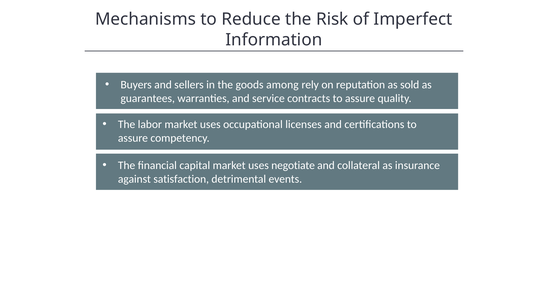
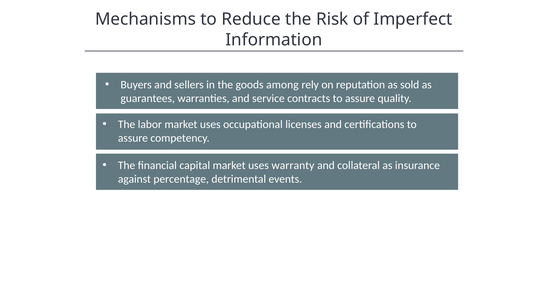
negotiate: negotiate -> warranty (293, 166)
satisfaction: satisfaction -> percentage (181, 179)
